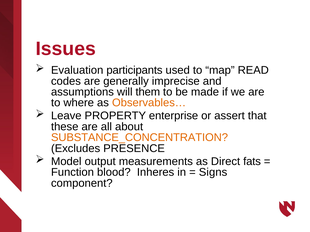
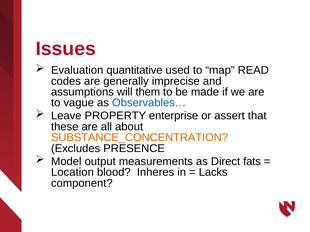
participants: participants -> quantitative (134, 70)
where: where -> vague (79, 103)
Observables… colour: orange -> blue (149, 103)
Function: Function -> Location (72, 173)
Signs: Signs -> Lacks (213, 173)
